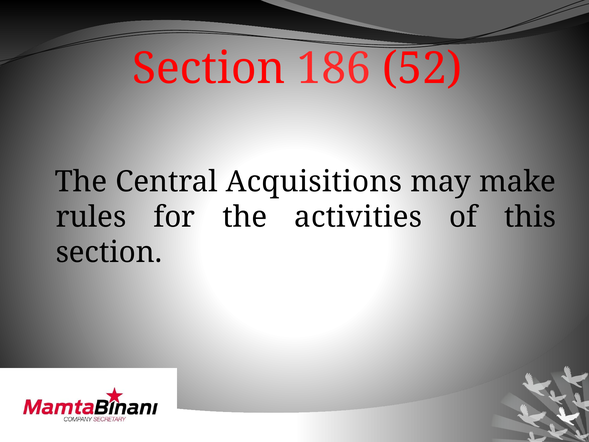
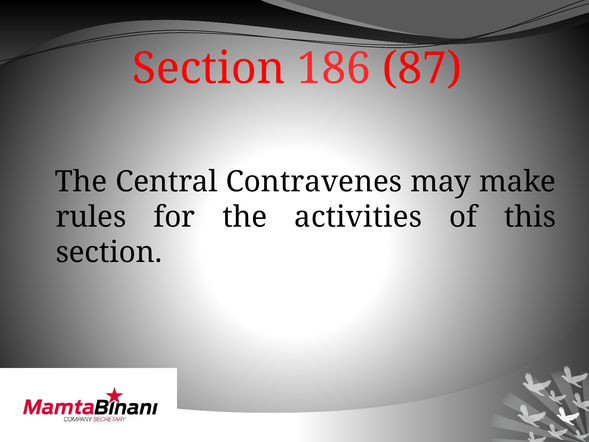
52: 52 -> 87 (422, 69)
Acquisitions: Acquisitions -> Contravenes (314, 182)
